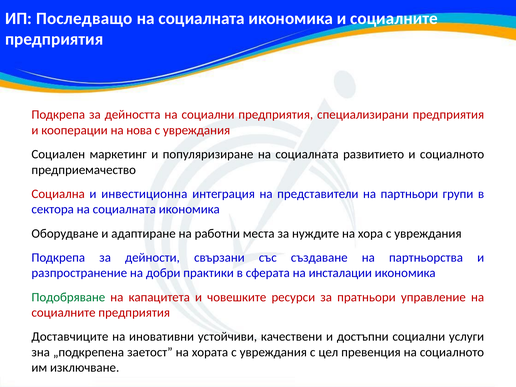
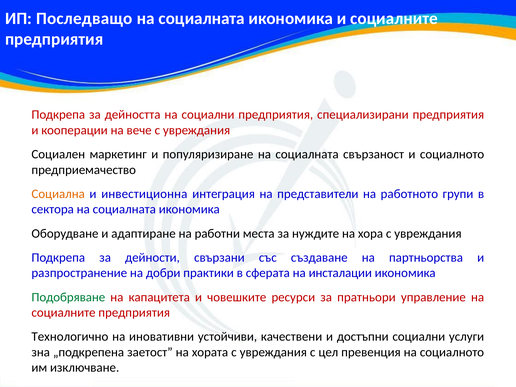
нова: нова -> вече (139, 130)
развитието: развитието -> свързаност (374, 154)
Социална colour: red -> orange (58, 194)
партньори: партньори -> работното (409, 194)
Доставчиците: Доставчиците -> Технологично (70, 337)
